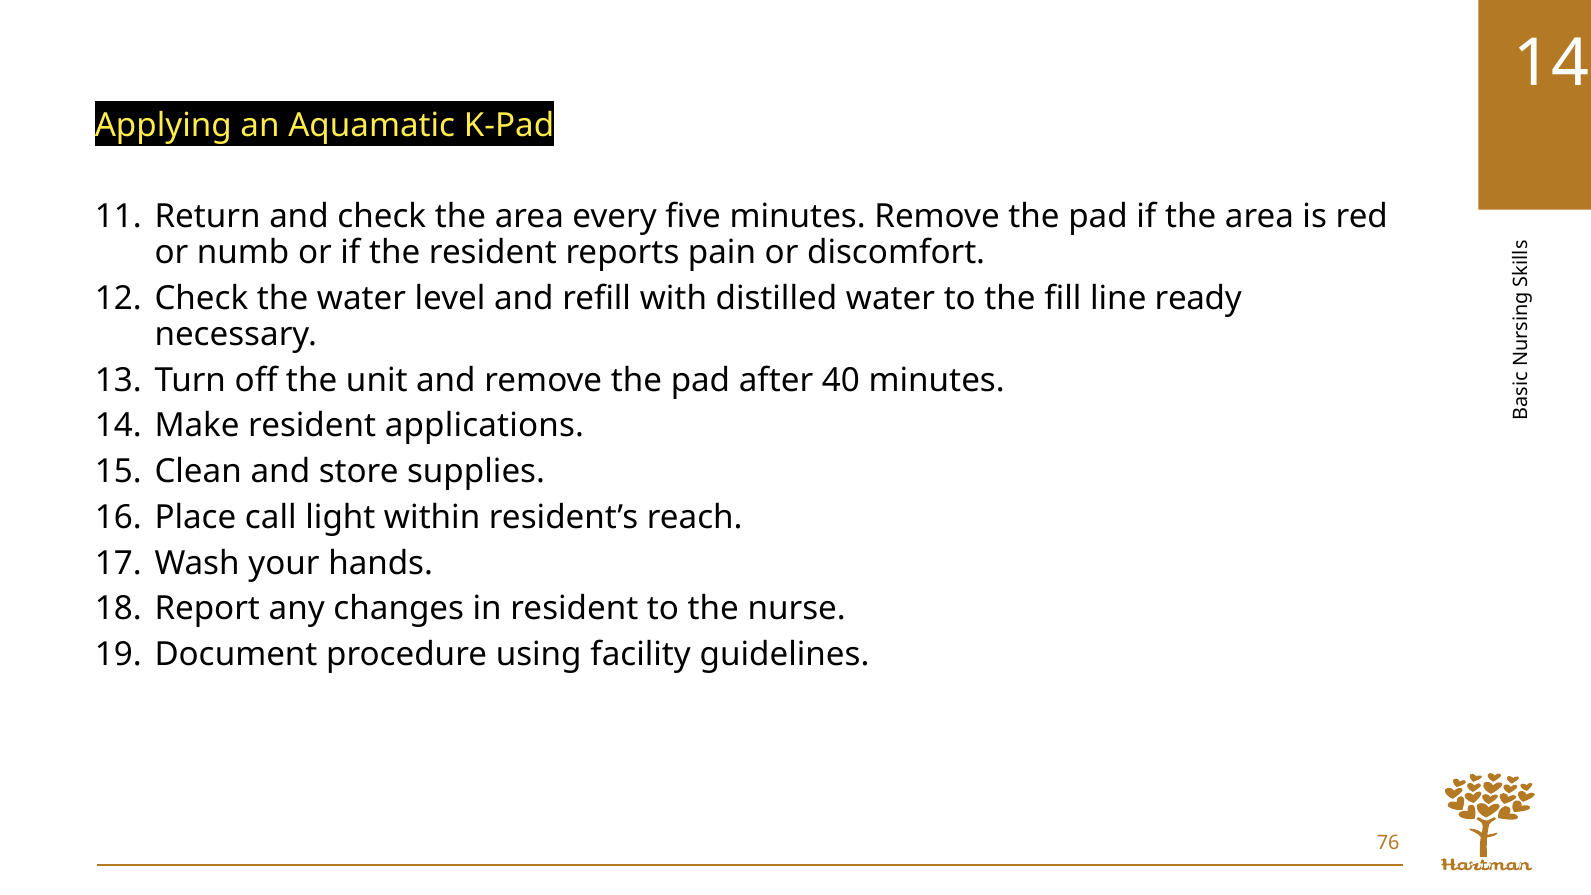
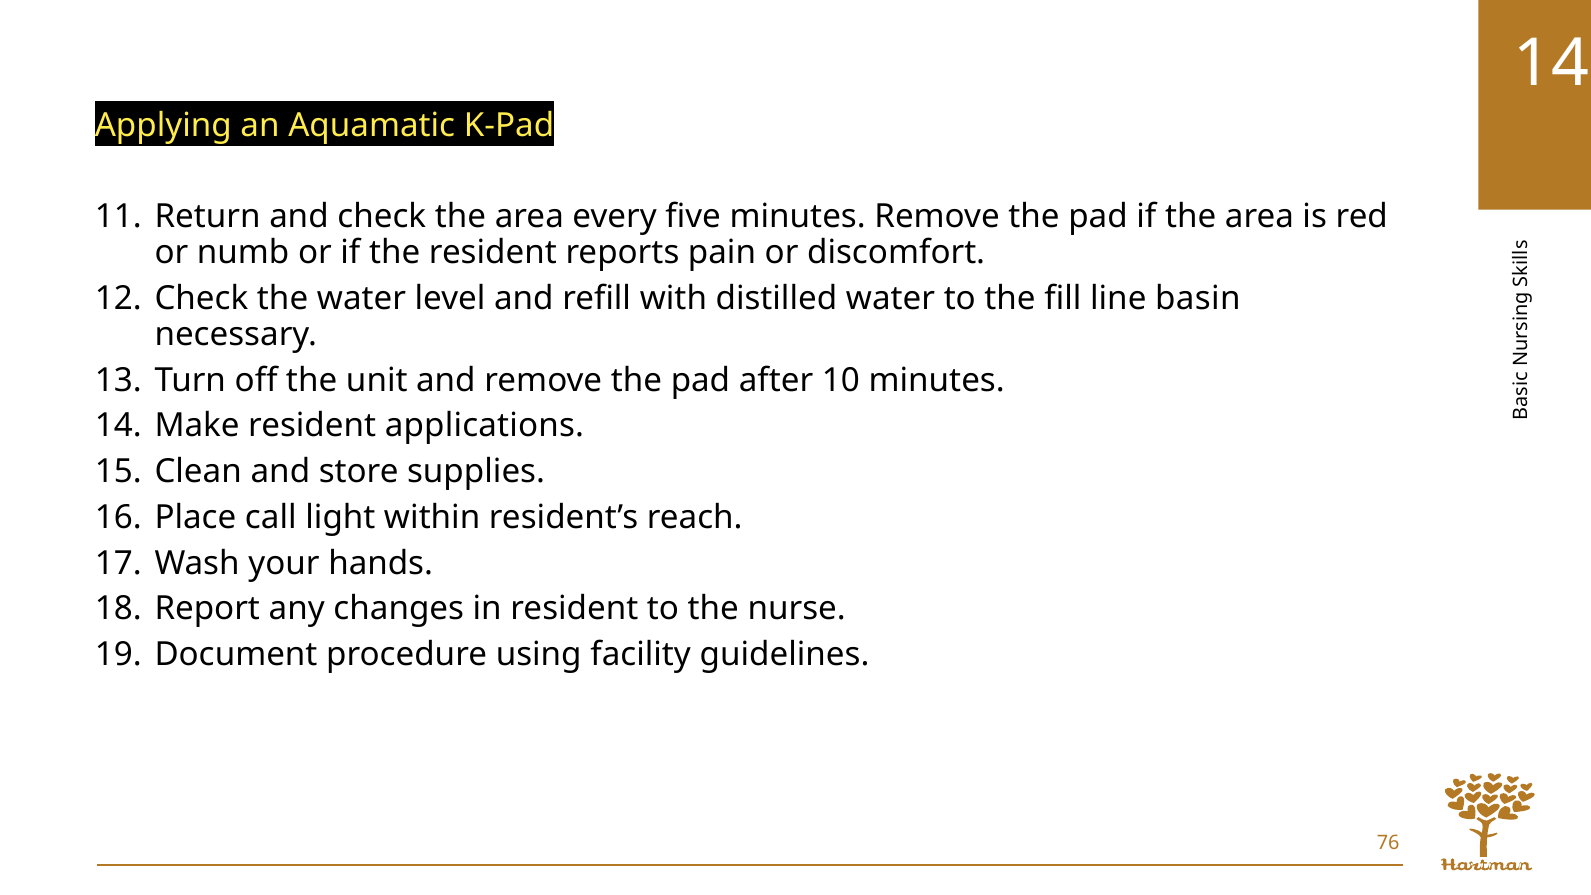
ready: ready -> basin (1198, 299)
40: 40 -> 10 (841, 380)
